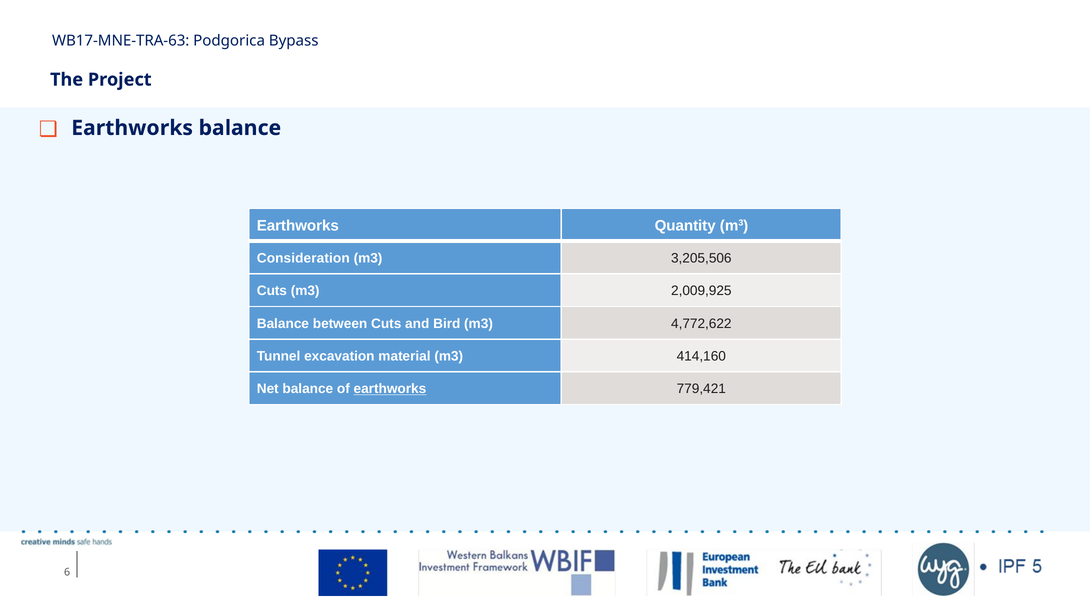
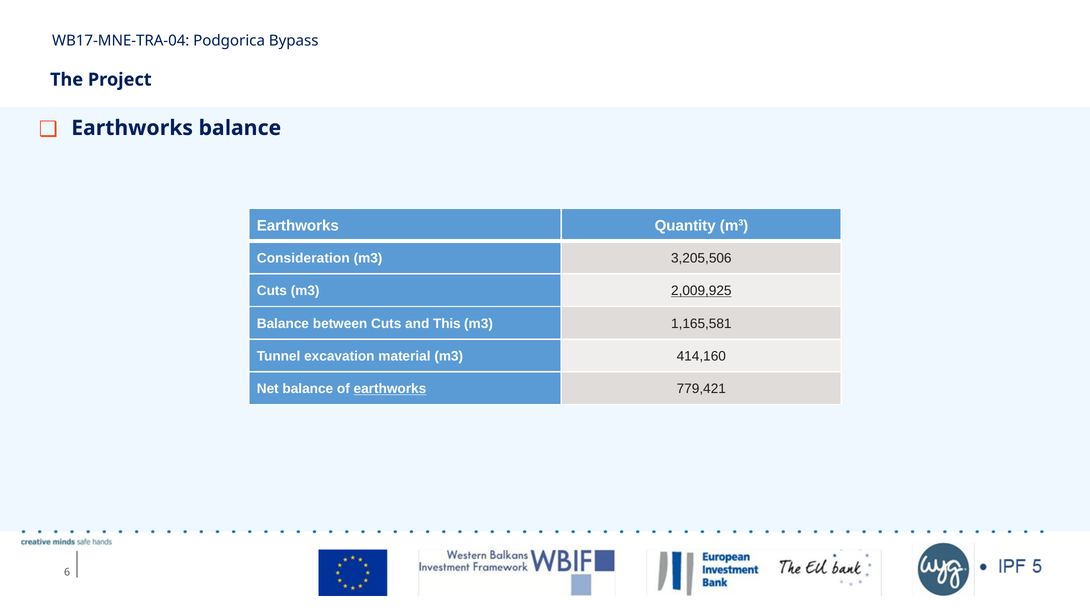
WB17-MNE-TRA-63: WB17-MNE-TRA-63 -> WB17-MNE-TRA-04 (121, 41)
2,009,925 underline: none -> present (701, 291)
Bird: Bird -> This (447, 324)
4,772,622: 4,772,622 -> 1,165,581 (701, 324)
